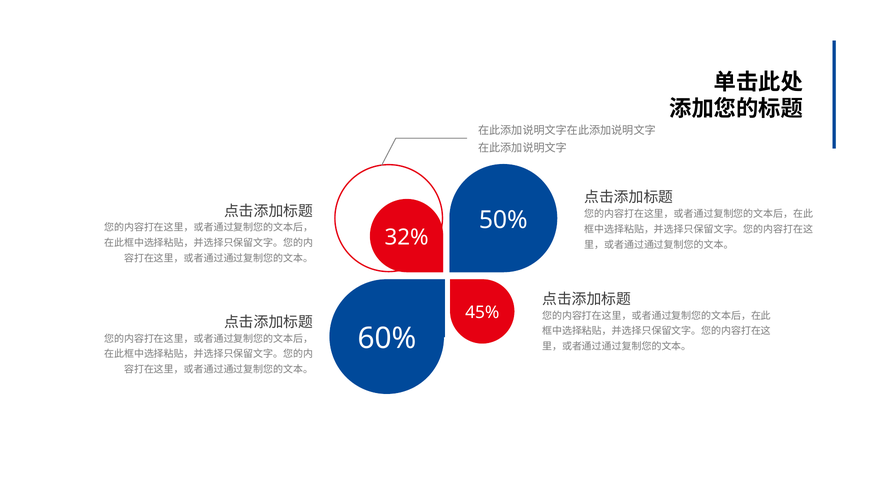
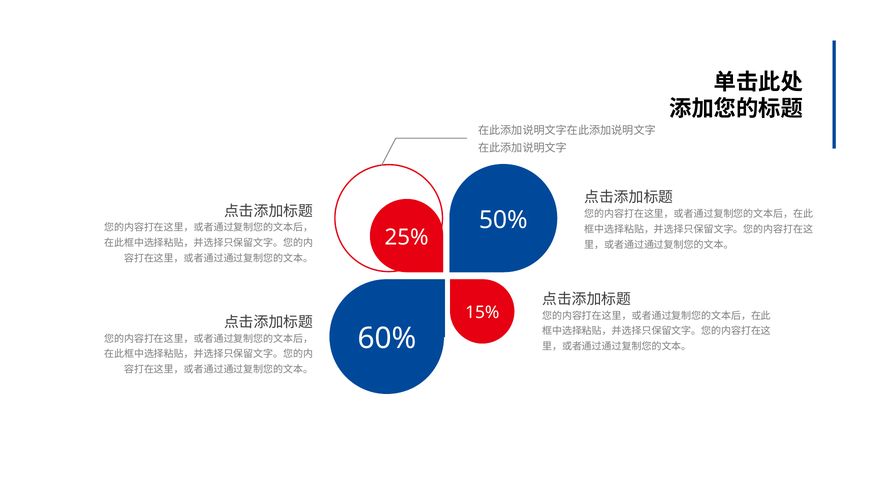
32%: 32% -> 25% (407, 237)
45%: 45% -> 15% (482, 312)
